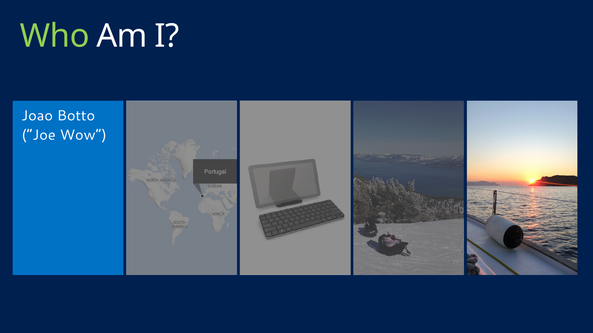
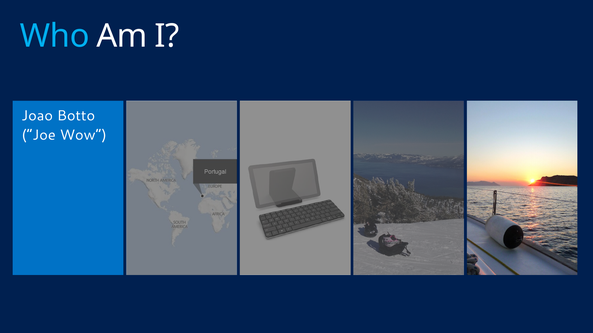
Who colour: light green -> light blue (55, 36)
